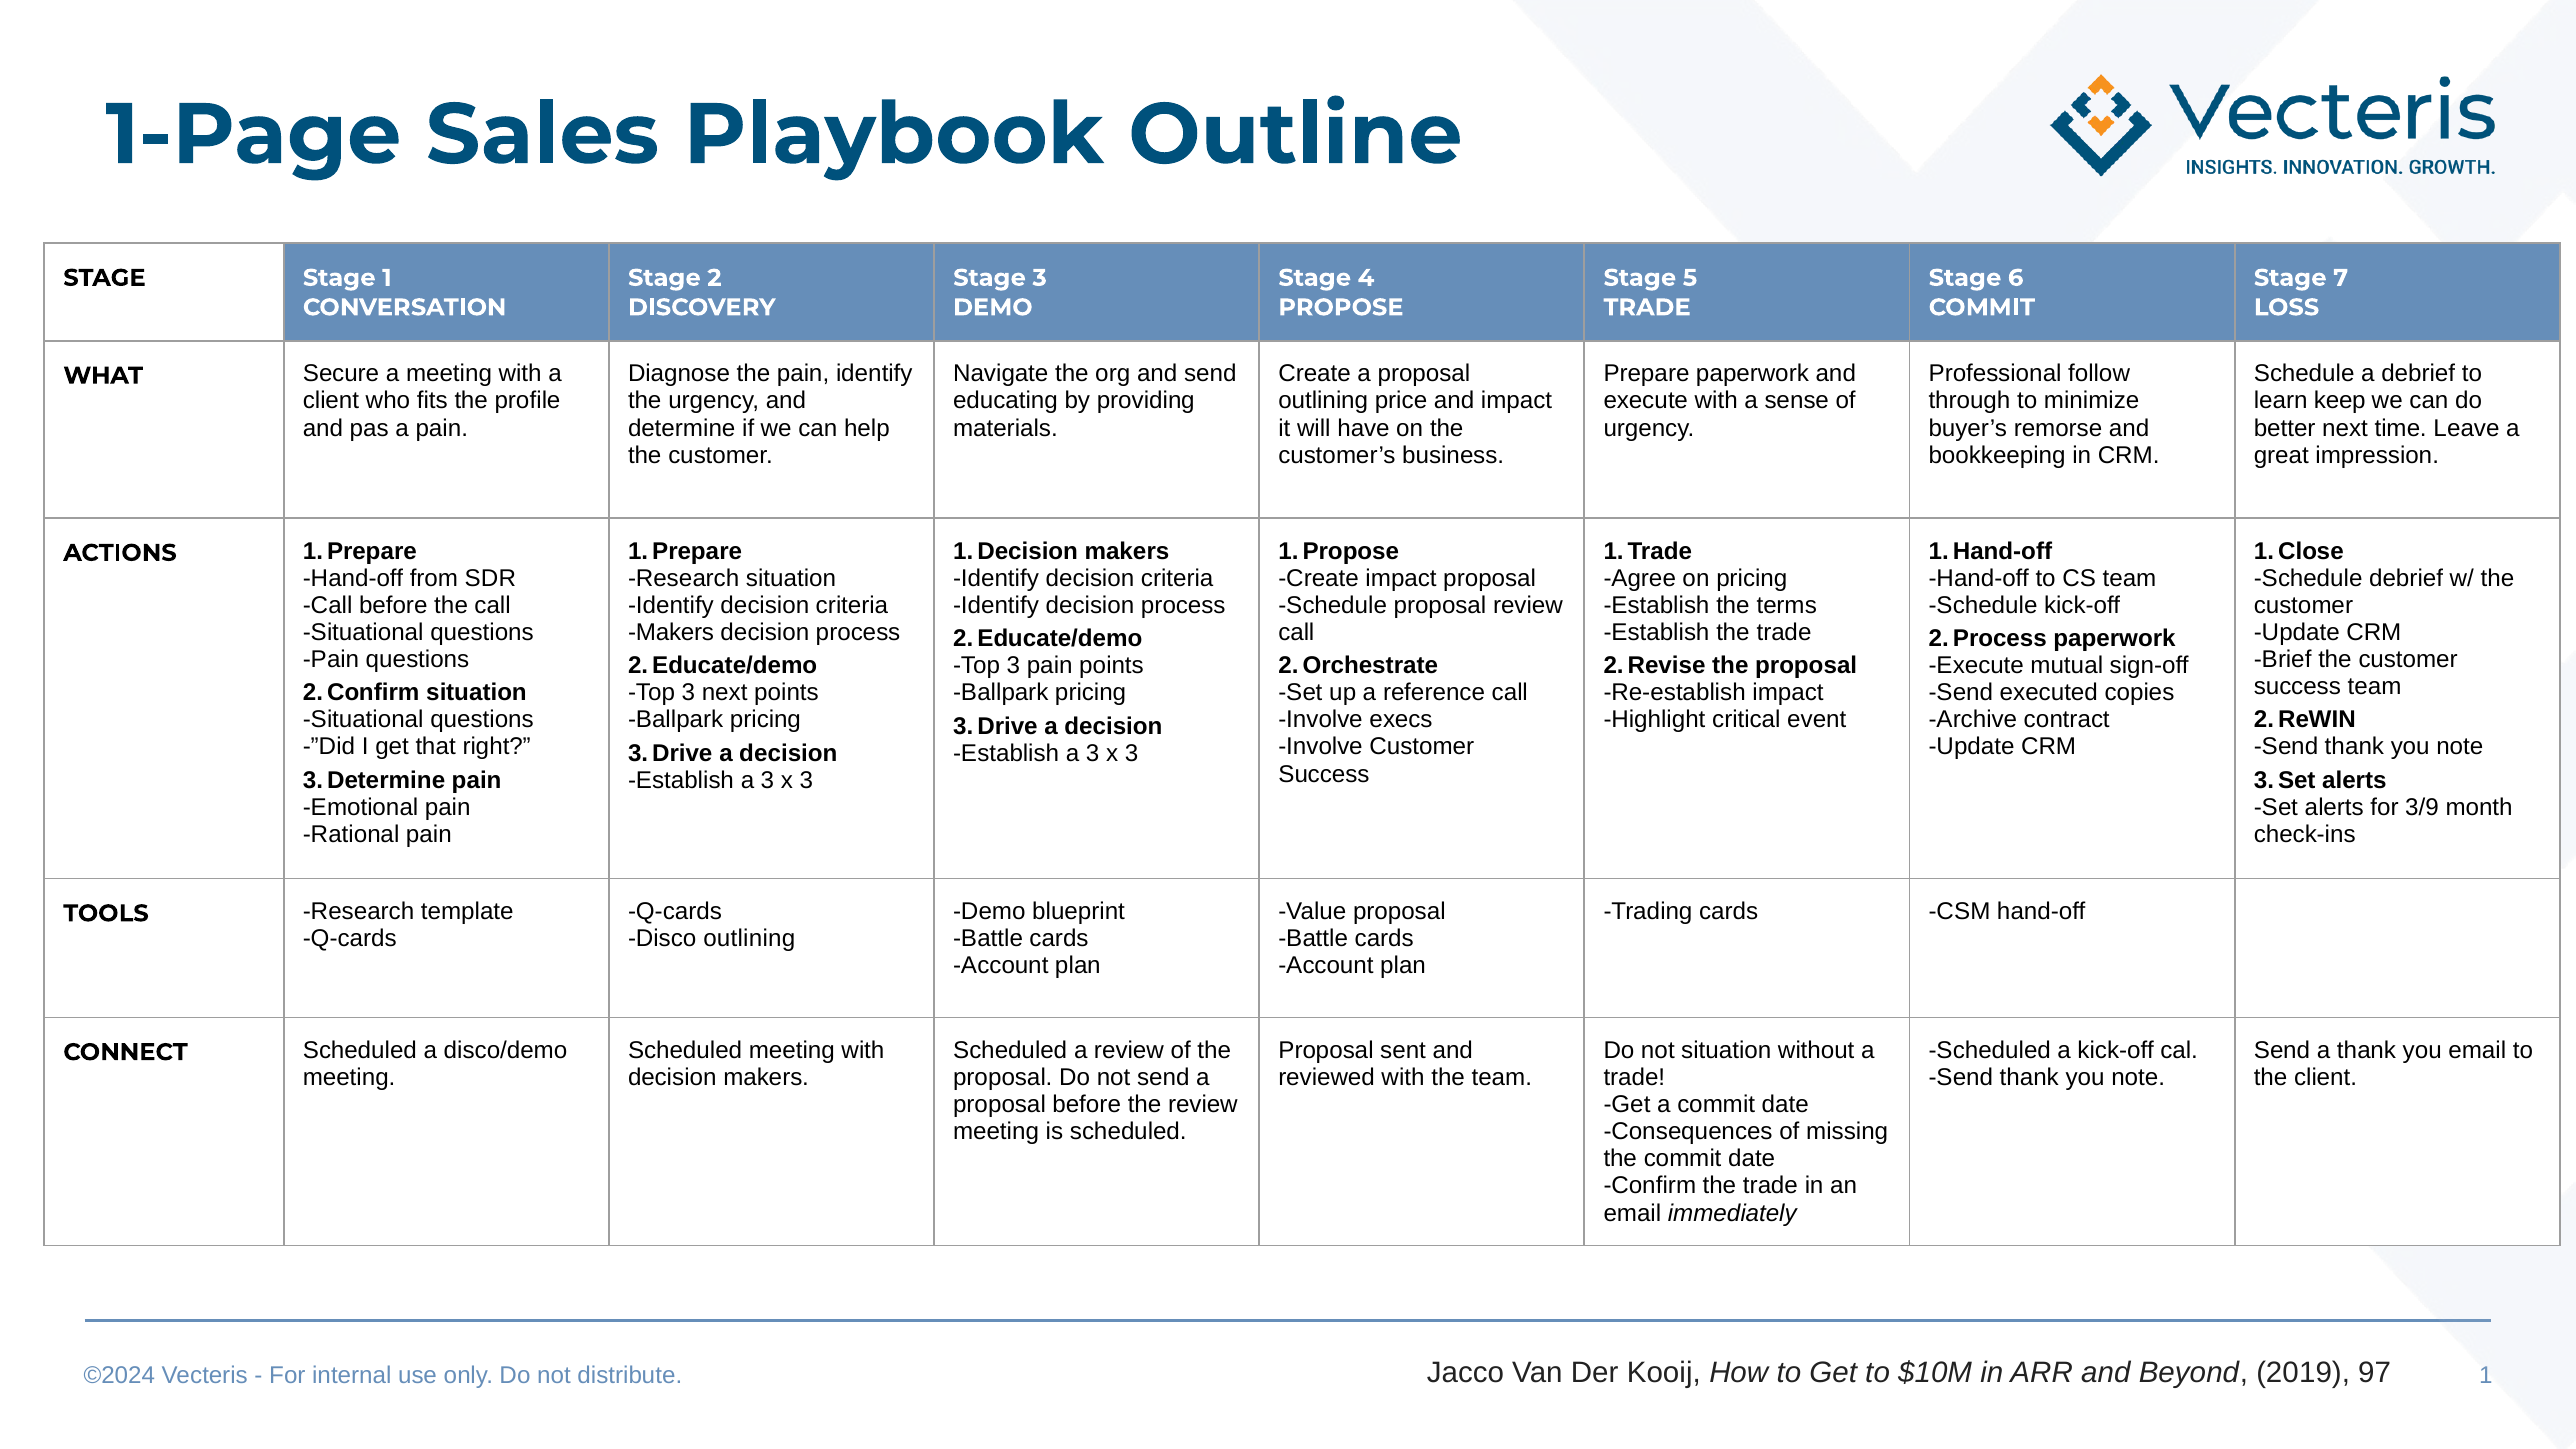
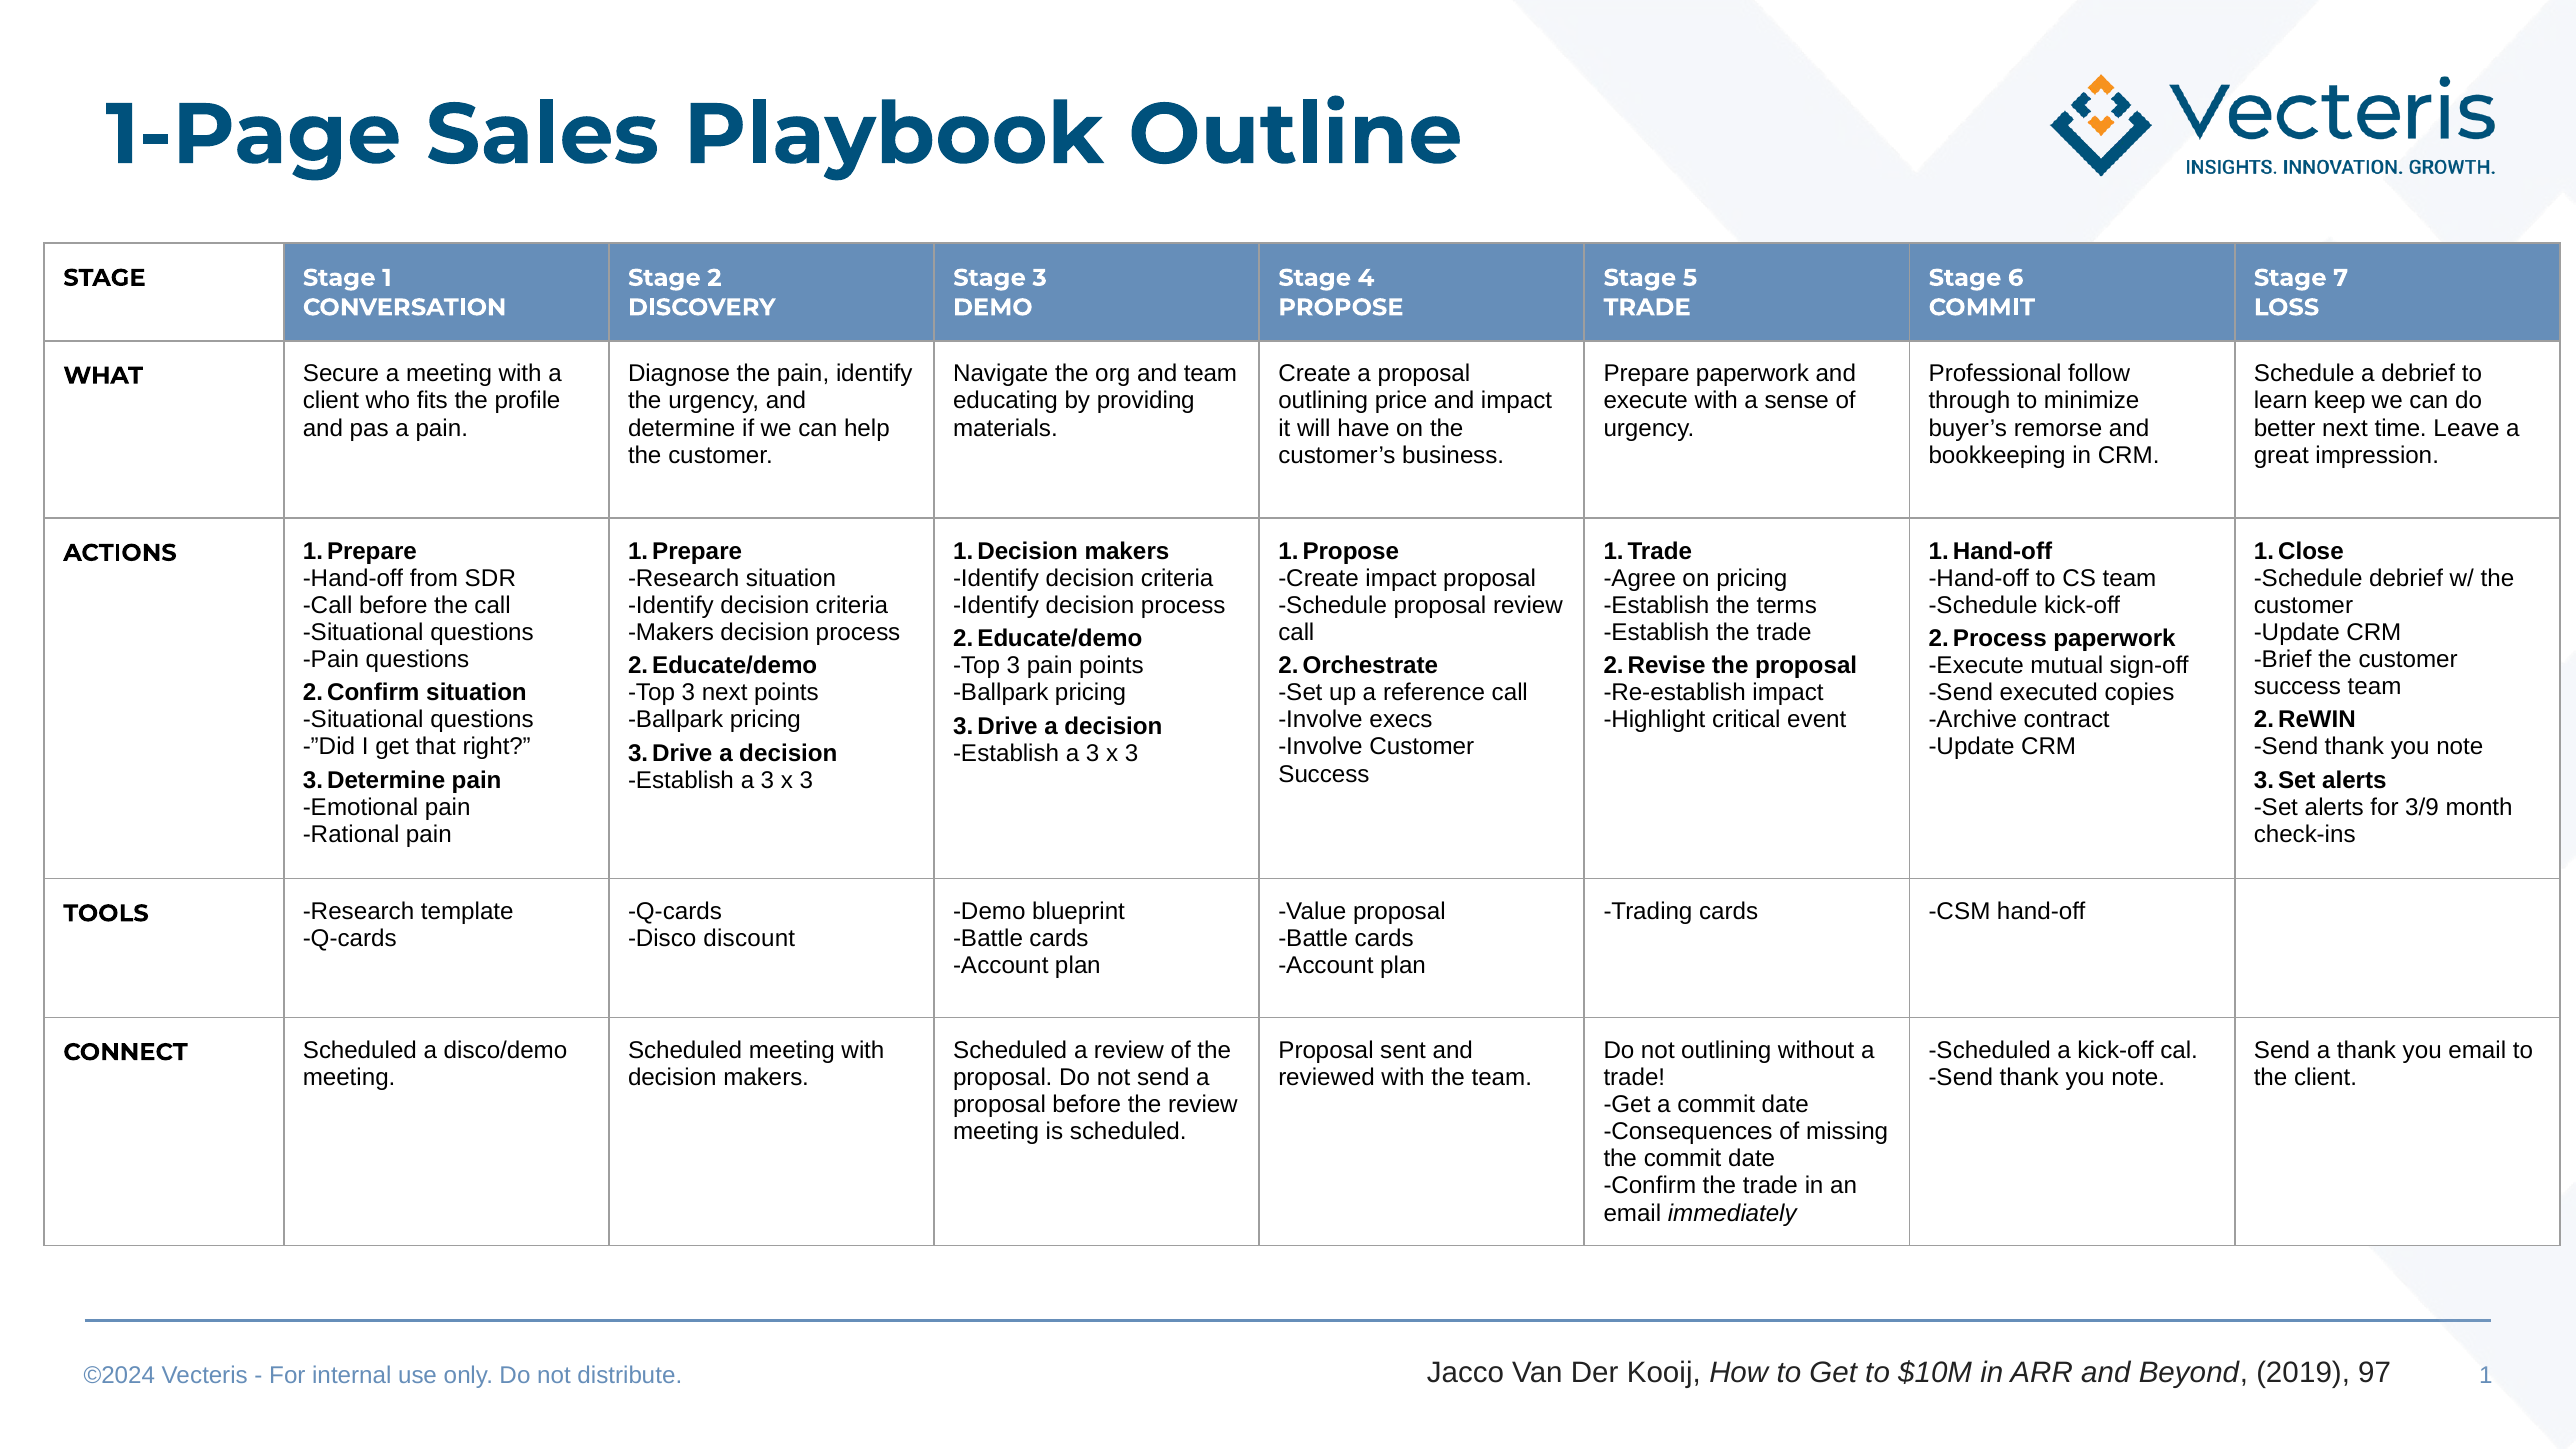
and send: send -> team (1210, 374)
Disco outlining: outlining -> discount (749, 939)
not situation: situation -> outlining (1726, 1051)
